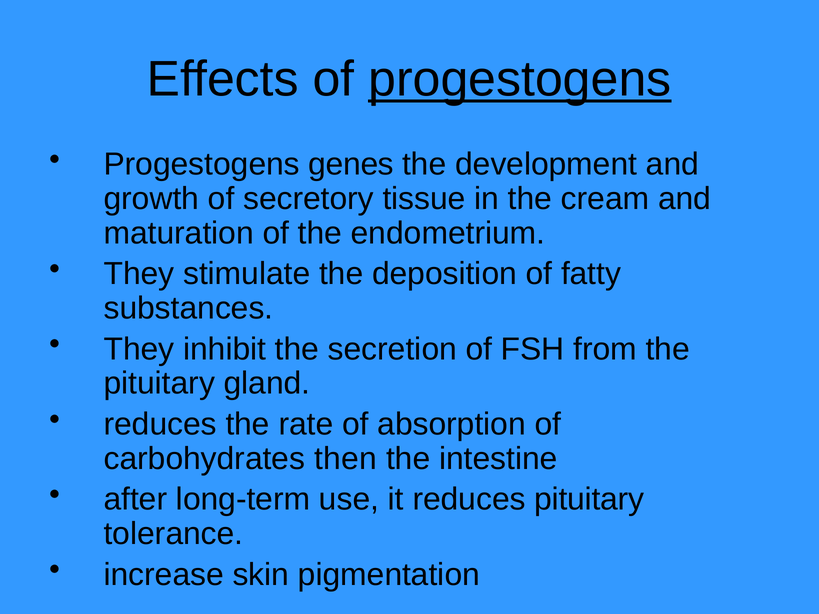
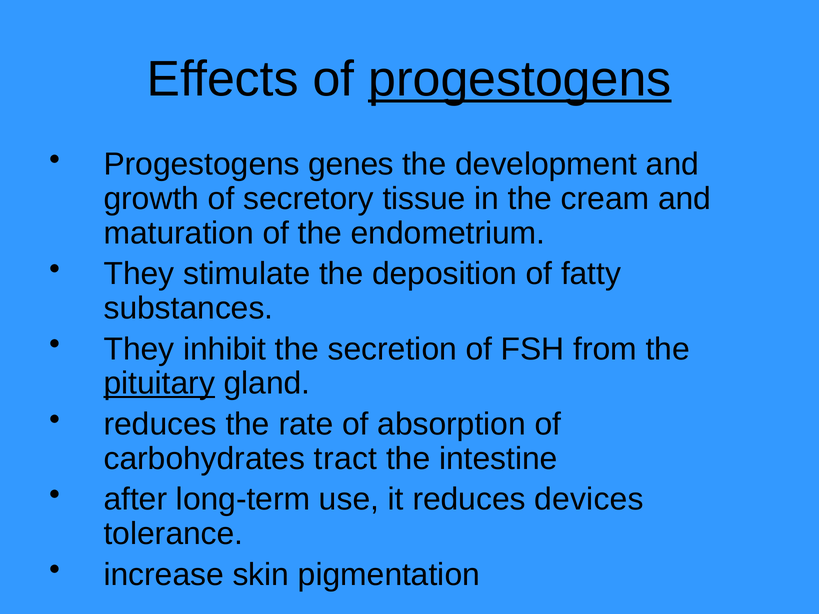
pituitary underline: none -> present (159, 384)
then: then -> tract (346, 459)
reduces pituitary: pituitary -> devices (589, 500)
